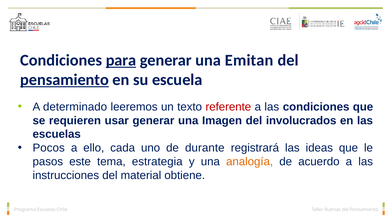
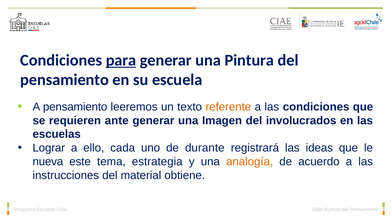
Emitan: Emitan -> Pintura (249, 60)
pensamiento underline: present -> none (65, 80)
A determinado: determinado -> pensamiento (75, 107)
referente colour: red -> orange (228, 107)
usar: usar -> ante (117, 121)
Pocos: Pocos -> Lograr (49, 148)
pasos: pasos -> nueva (48, 162)
